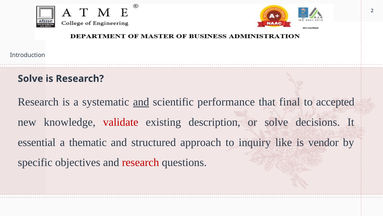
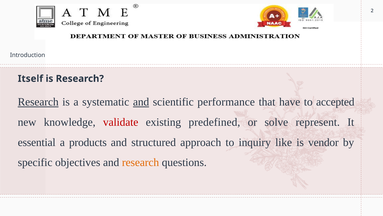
Solve: Solve -> Itself (30, 78)
Research underline: none -> present (38, 102)
final: final -> have (290, 102)
description: description -> predefined (214, 122)
decisions: decisions -> represent (318, 122)
thematic: thematic -> products (88, 142)
research colour: red -> orange (141, 162)
